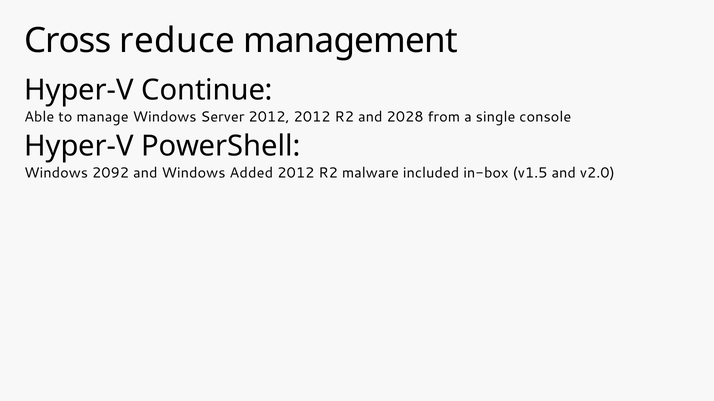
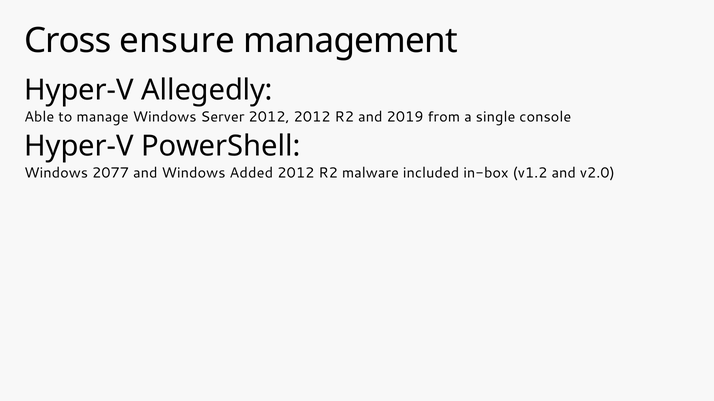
reduce: reduce -> ensure (177, 41)
Continue: Continue -> Allegedly (207, 90)
2028: 2028 -> 2019 (405, 117)
2092: 2092 -> 2077 (111, 173)
v1.5: v1.5 -> v1.2 (530, 173)
